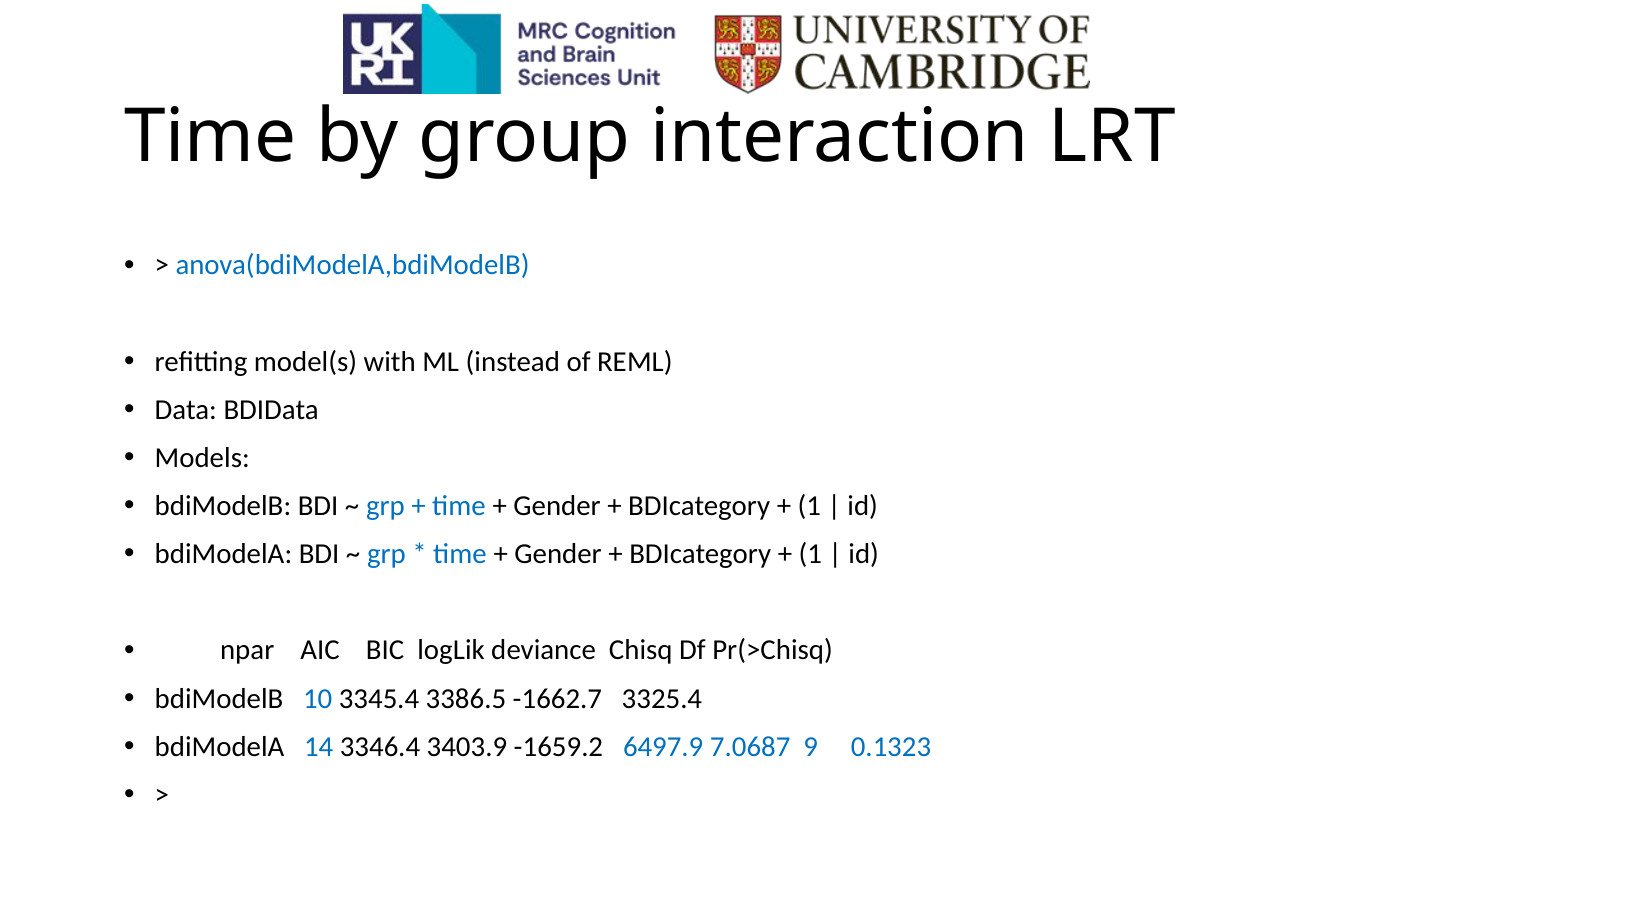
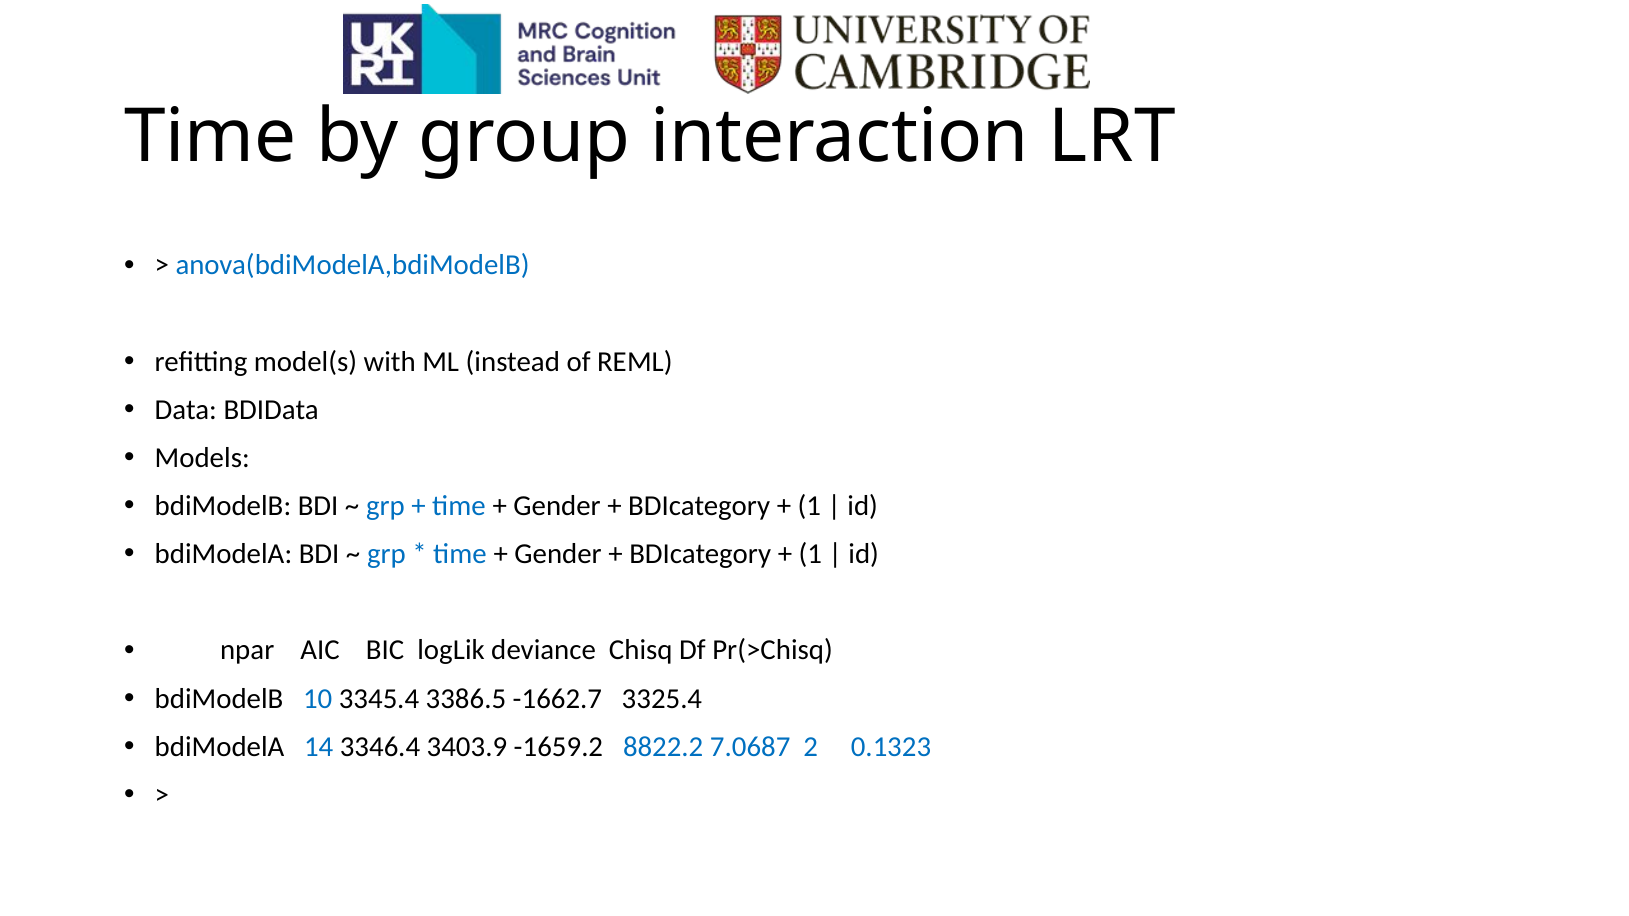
6497.9: 6497.9 -> 8822.2 (663, 747)
9: 9 -> 2 (811, 747)
